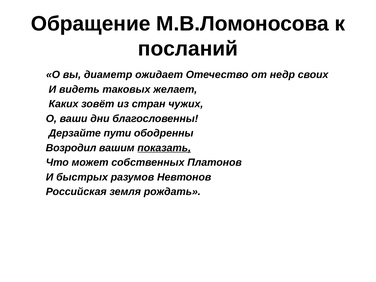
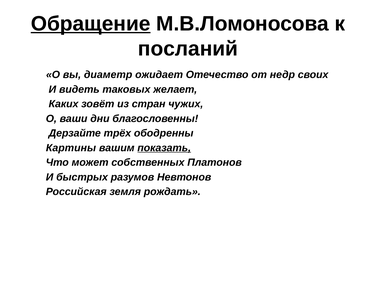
Обращение underline: none -> present (91, 24)
пути: пути -> трёх (117, 133)
Возродил: Возродил -> Картины (71, 148)
